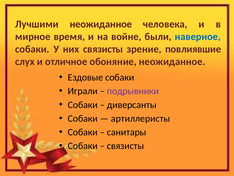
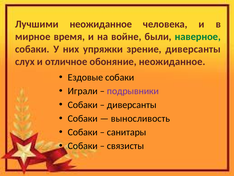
наверное colour: blue -> green (198, 37)
них связисты: связисты -> упряжки (103, 49)
зрение повлиявшие: повлиявшие -> диверсанты (193, 49)
артиллеристы: артиллеристы -> выносливость (141, 118)
